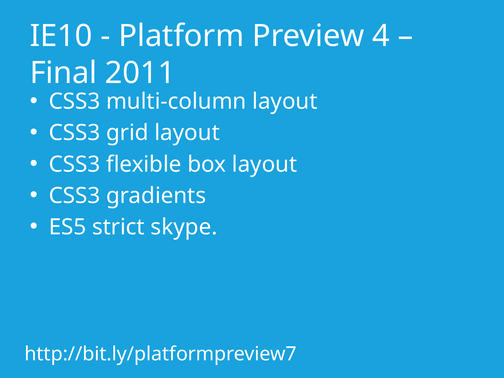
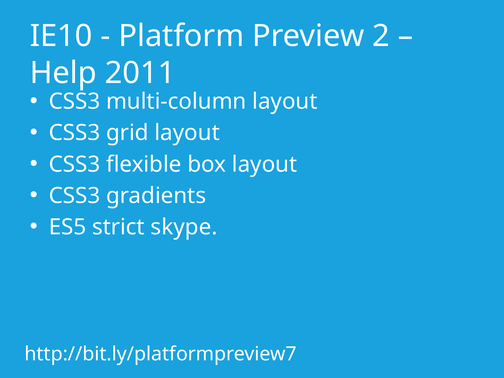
4: 4 -> 2 (381, 36)
Final: Final -> Help (63, 73)
